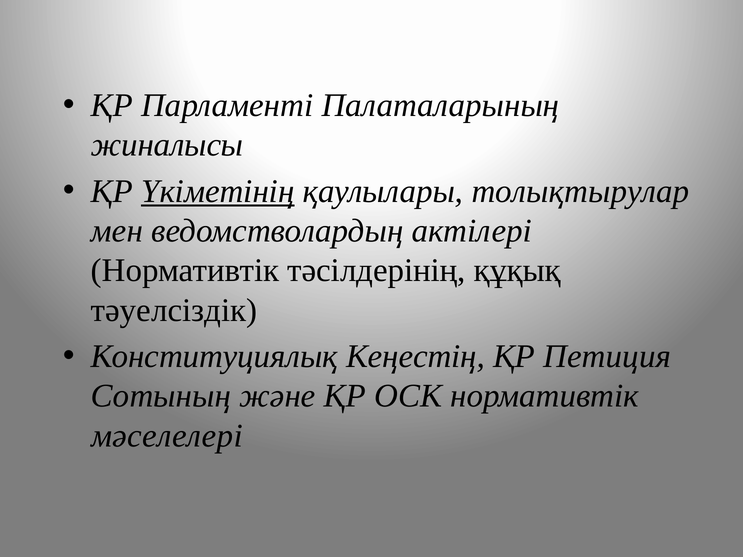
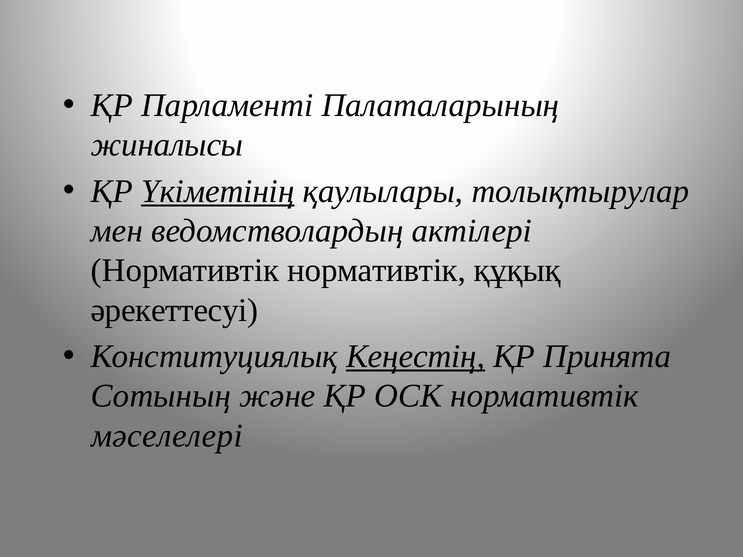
Нормативтік тәсілдерінің: тәсілдерінің -> нормативтік (377, 271)
тәуелсіздік: тәуелсіздік -> әрекеттесуі (174, 310)
Кеңестің underline: none -> present (415, 357)
Петиция: Петиция -> Принята (607, 357)
